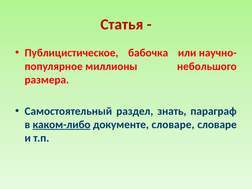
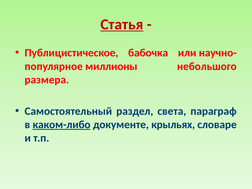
Статья underline: none -> present (122, 24)
знать: знать -> света (172, 111)
документе словаре: словаре -> крыльях (173, 125)
